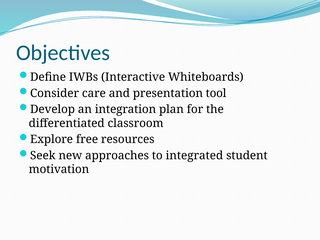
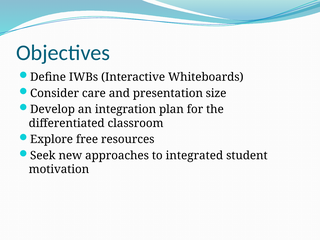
tool: tool -> size (216, 93)
